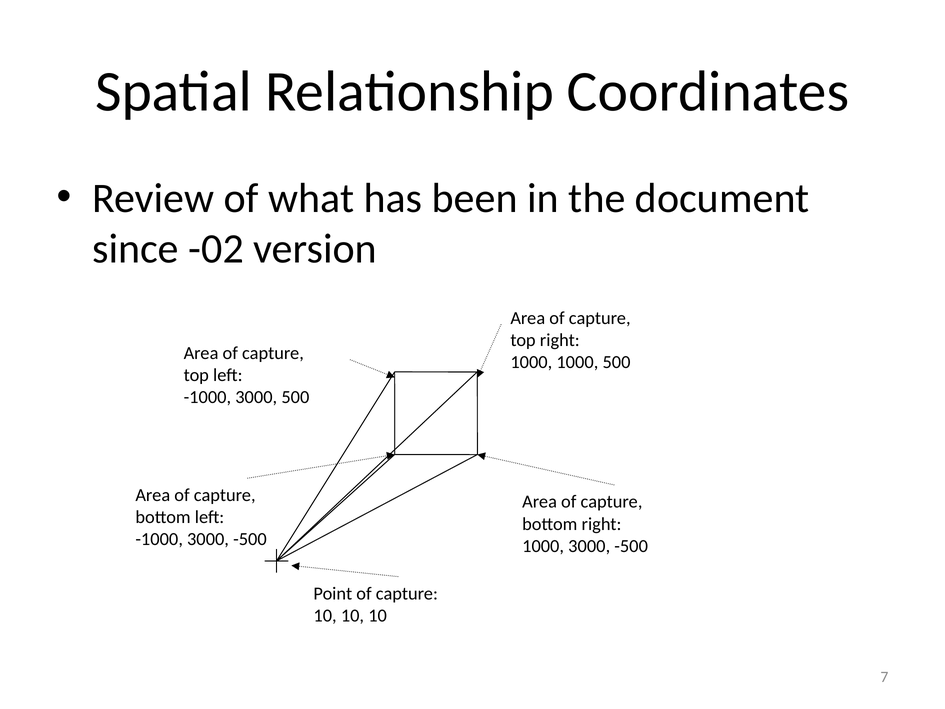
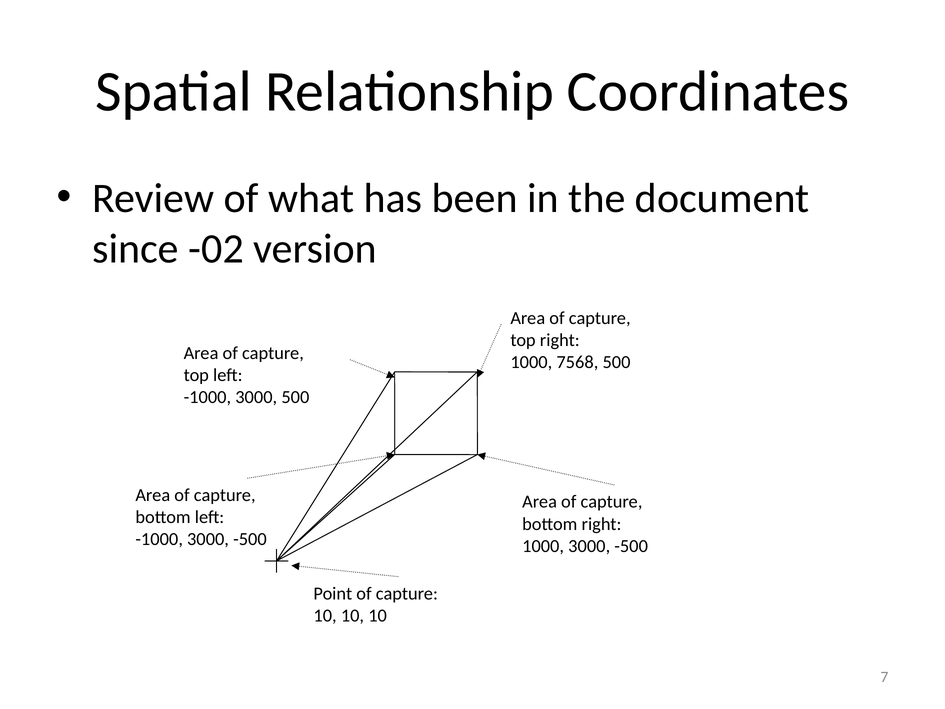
1000 1000: 1000 -> 7568 (577, 362)
